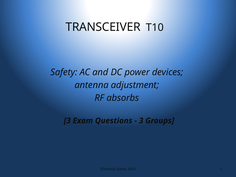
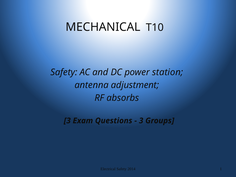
TRANSCEIVER: TRANSCEIVER -> MECHANICAL (103, 27)
devices: devices -> station (168, 72)
